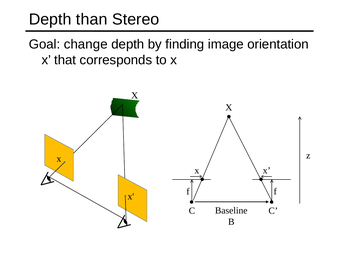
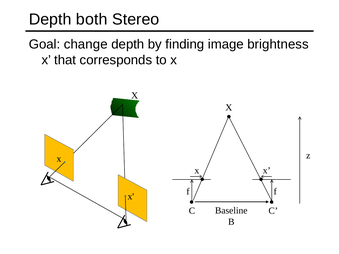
than: than -> both (92, 19)
orientation: orientation -> brightness (278, 44)
